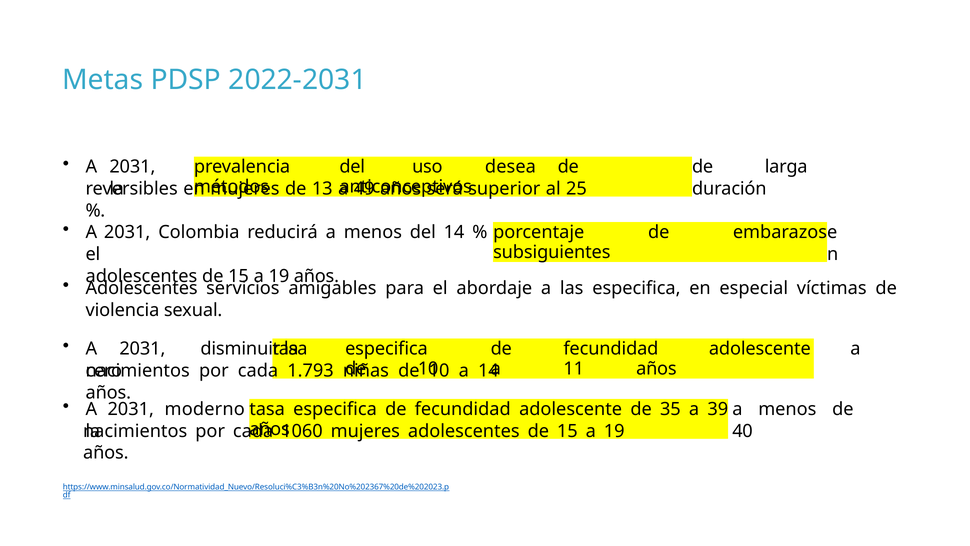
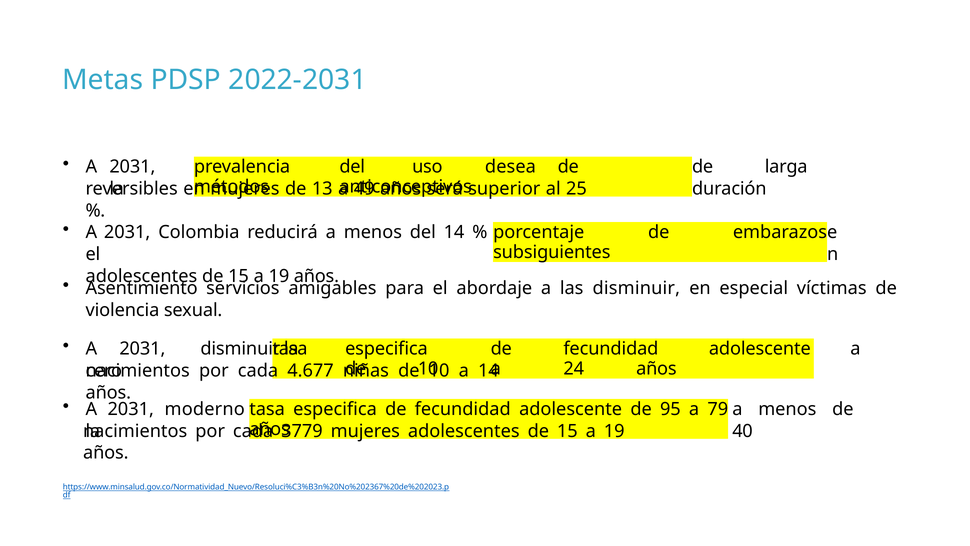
Adolescentes: Adolescentes -> Asentimiento (142, 288)
las especifica: especifica -> disminuir (636, 288)
11: 11 -> 24 (574, 369)
1.793: 1.793 -> 4.677 (310, 371)
35: 35 -> 95 (670, 409)
39: 39 -> 79 (718, 409)
1060: 1060 -> 3779 (302, 431)
